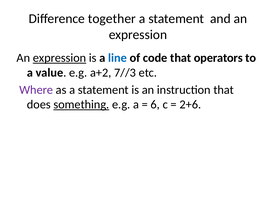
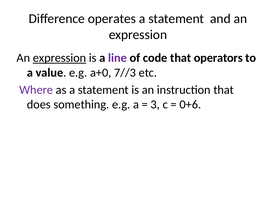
together: together -> operates (112, 19)
line colour: blue -> purple (118, 58)
a+2: a+2 -> a+0 (101, 73)
something underline: present -> none (81, 105)
6: 6 -> 3 (155, 105)
2+6: 2+6 -> 0+6 (190, 105)
